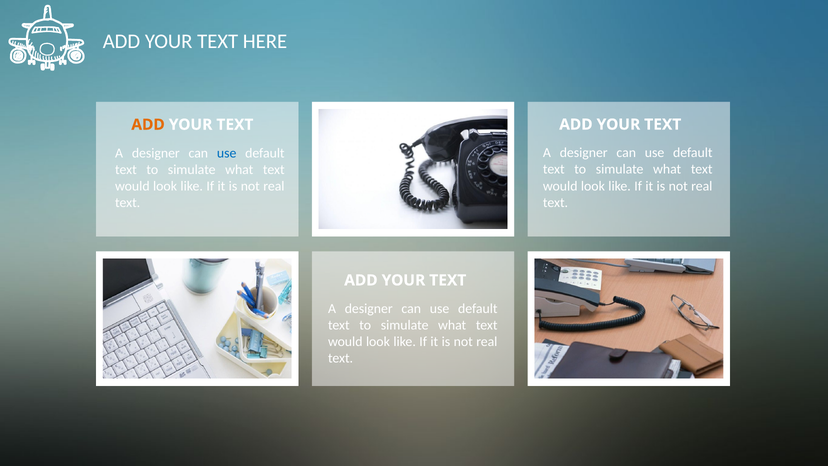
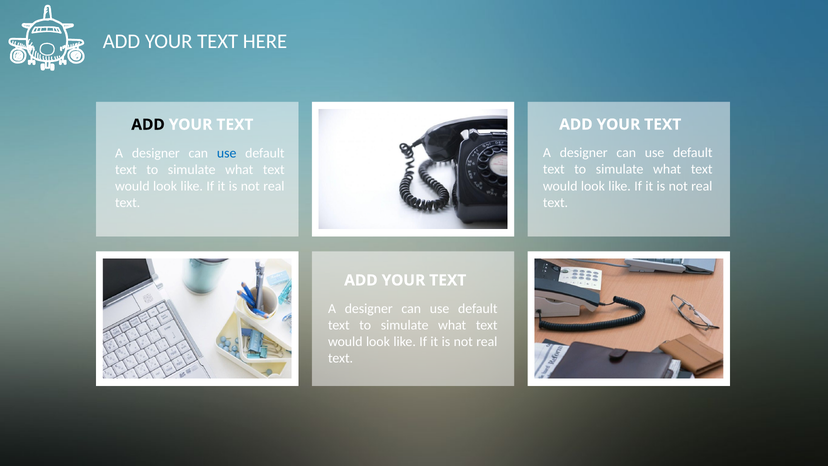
ADD colour: orange -> black (148, 125)
